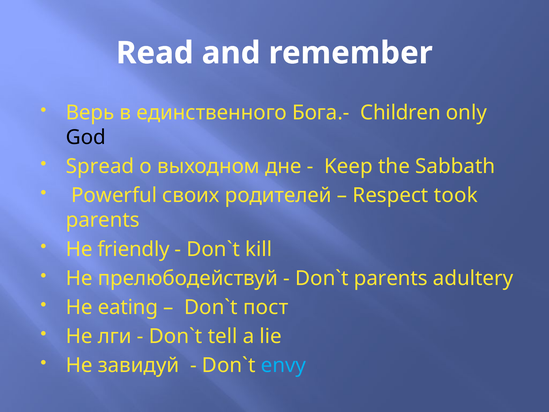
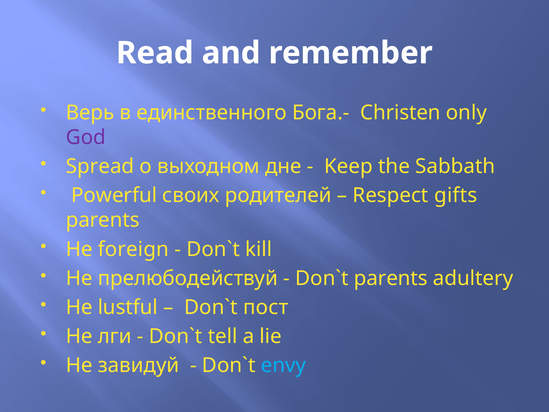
Children: Children -> Christen (400, 113)
God colour: black -> purple (86, 137)
took: took -> gifts (456, 195)
friendly: friendly -> foreign (133, 249)
eating: eating -> lustful (128, 307)
